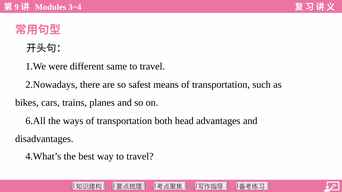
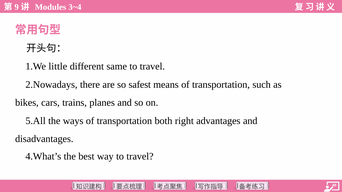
were: were -> little (58, 66)
6.All: 6.All -> 5.All (36, 121)
head: head -> right (184, 121)
